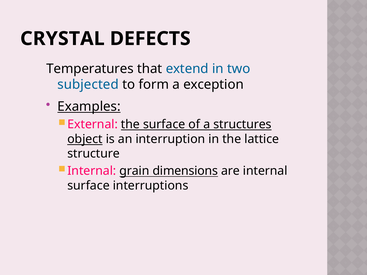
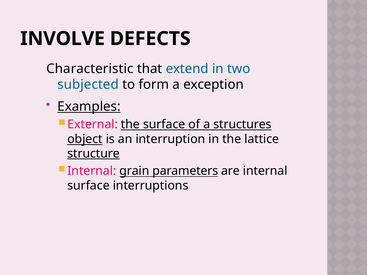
CRYSTAL: CRYSTAL -> INVOLVE (63, 39)
Temperatures: Temperatures -> Characteristic (90, 69)
structure underline: none -> present (94, 154)
dimensions: dimensions -> parameters (185, 171)
